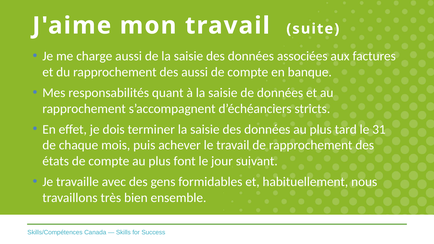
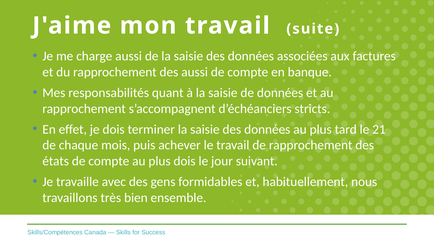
31: 31 -> 21 (379, 129)
plus font: font -> dois (185, 161)
